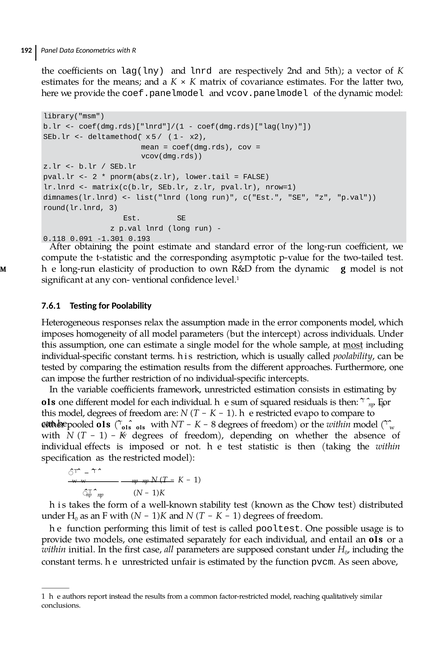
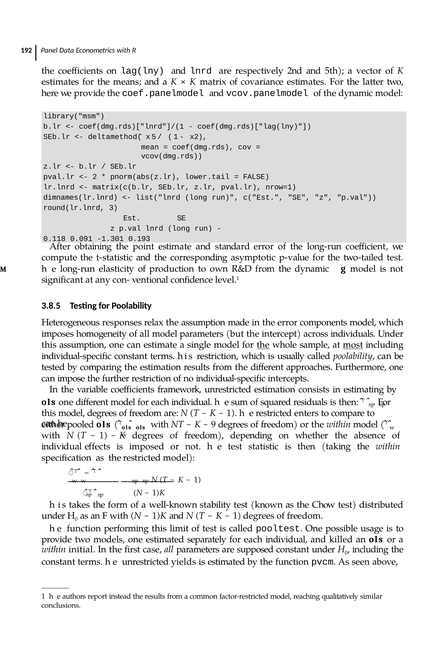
7.6.1: 7.6.1 -> 3.8.5 (51, 305)
the underline: none -> present (263, 344)
evapo: evapo -> enters (307, 413)
8: 8 -> 9 (214, 424)
entail: entail -> killed (341, 539)
unfair: unfair -> yields (184, 561)
